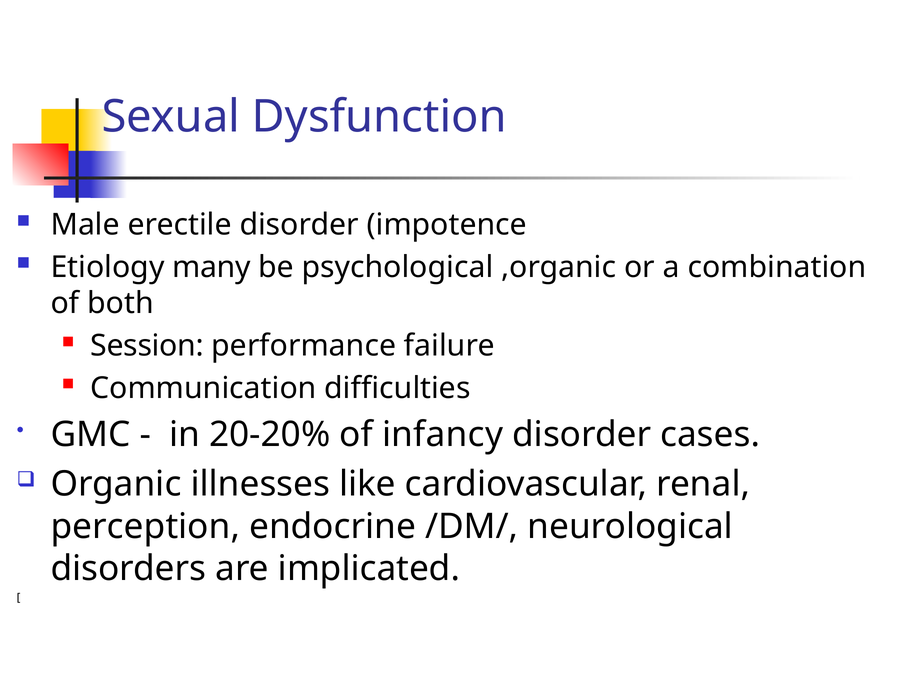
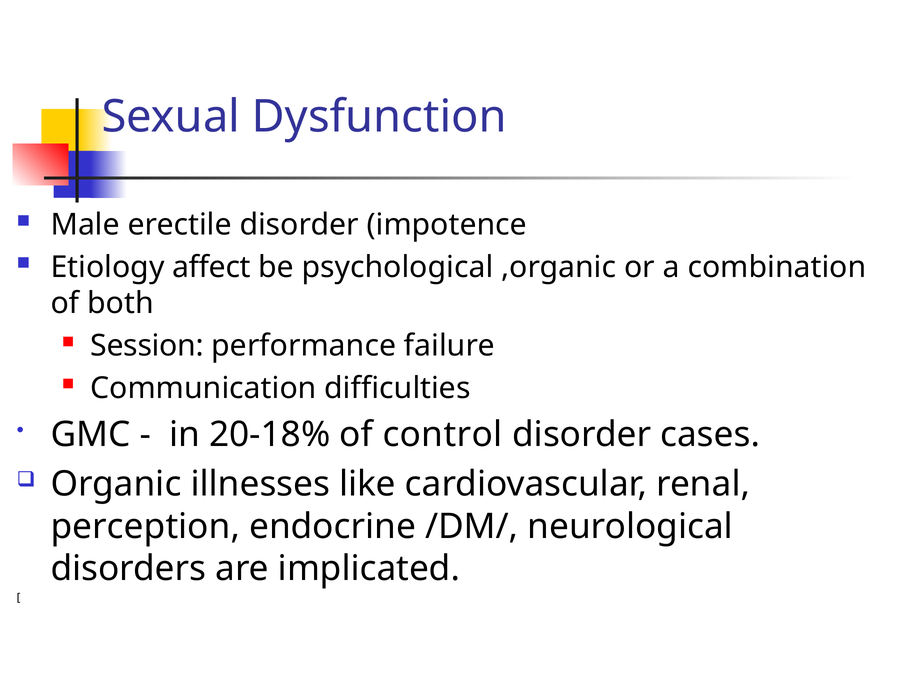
many: many -> affect (211, 267)
20-20%: 20-20% -> 20-18% (270, 435)
infancy: infancy -> control (442, 435)
